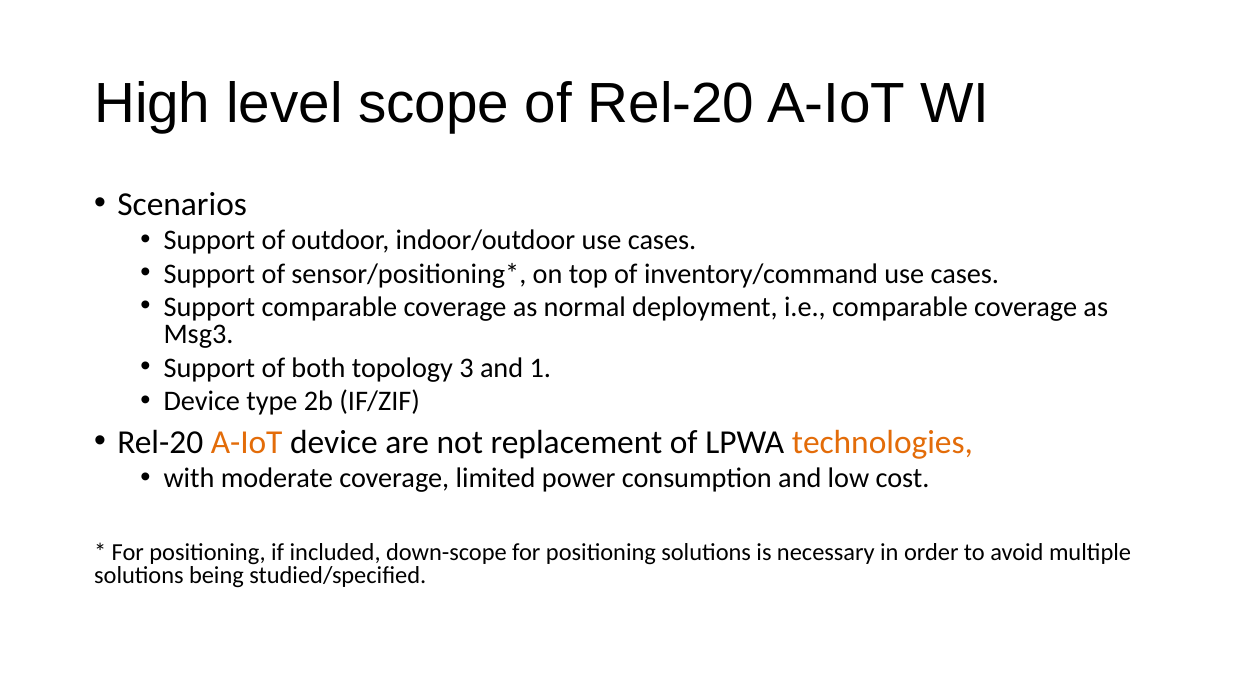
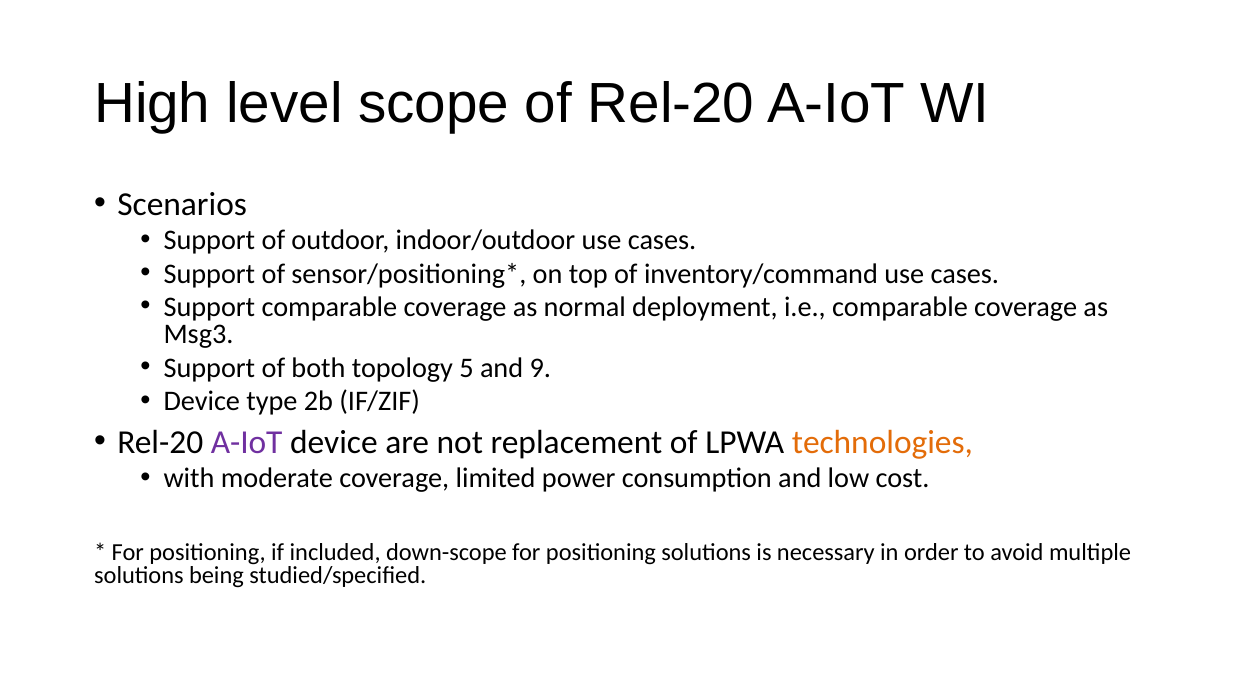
3: 3 -> 5 (467, 368)
1: 1 -> 9 (540, 368)
A-IoT colour: orange -> purple (247, 442)
